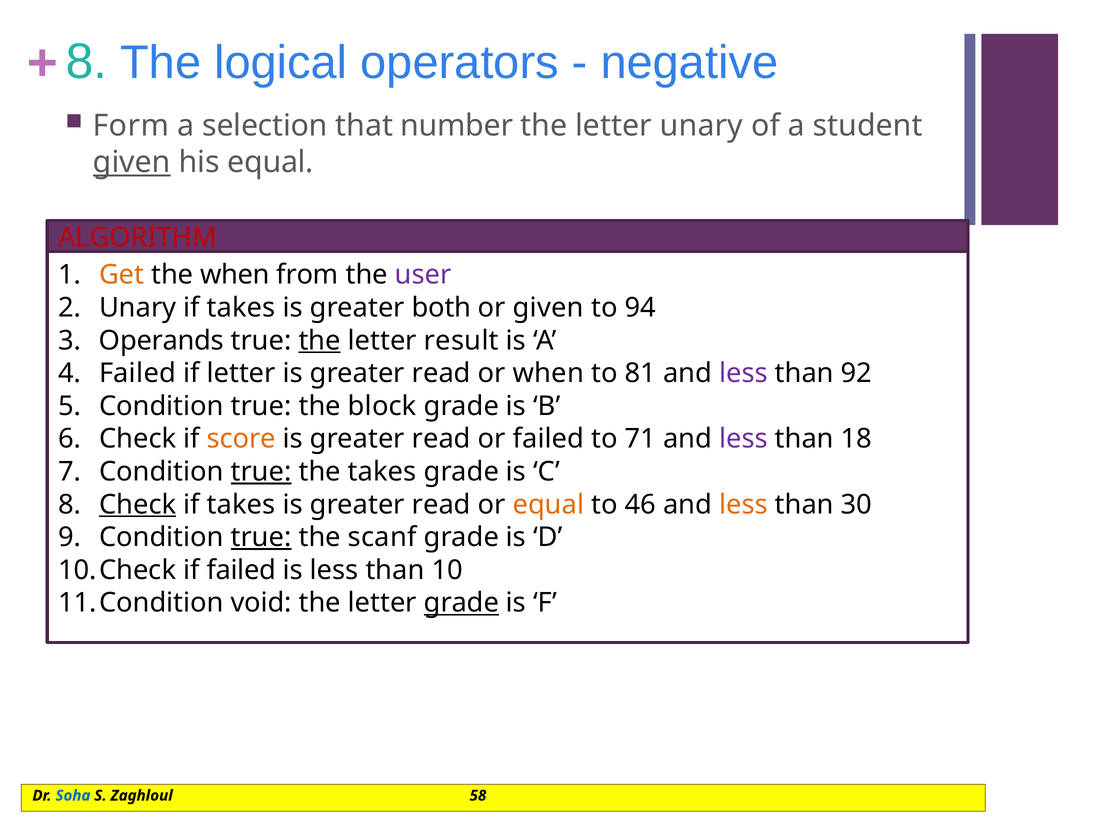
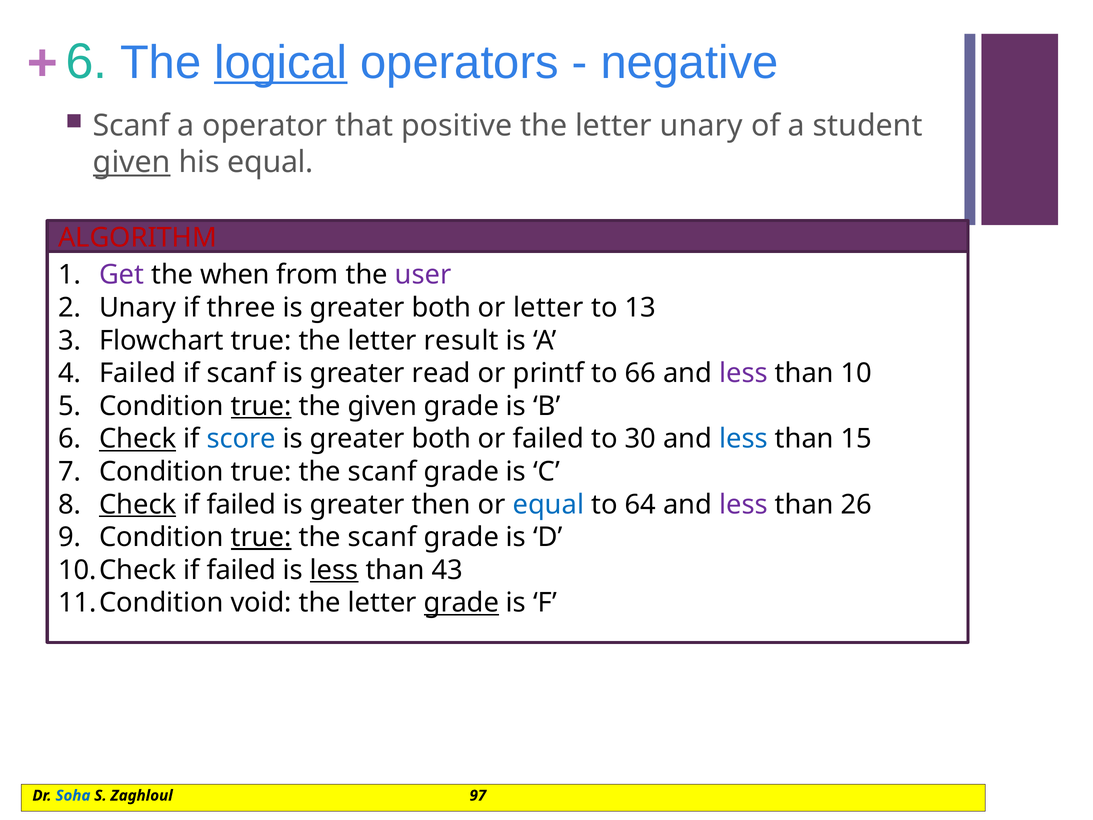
8: 8 -> 6 (86, 62)
logical underline: none -> present (281, 63)
Form: Form -> Scanf (131, 126)
selection: selection -> operator (265, 126)
number: number -> positive (457, 126)
Get colour: orange -> purple (122, 275)
takes: takes -> three (241, 308)
or given: given -> letter (548, 308)
94: 94 -> 13 (640, 308)
Operands: Operands -> Flowchart (161, 340)
the underline: present -> none (320, 340)
if letter: letter -> scanf (241, 373)
or when: when -> printf (548, 373)
81: 81 -> 66 (640, 373)
92: 92 -> 10 (856, 373)
true underline: none -> present (261, 406)
the block: block -> given (382, 406)
Check underline: none -> present (138, 439)
score colour: orange -> blue (241, 439)
read: read -> both (441, 439)
71: 71 -> 30 (640, 439)
less colour: purple -> blue (744, 439)
18: 18 -> 15 (856, 439)
true underline: present -> none (261, 472)
takes: takes -> scanf (382, 472)
takes: takes -> failed (241, 504)
read: read -> then (441, 504)
equal colour: orange -> blue (548, 504)
46: 46 -> 64 (640, 504)
less colour: orange -> purple (744, 504)
30: 30 -> 26 (856, 504)
less underline: none -> present (334, 570)
10: 10 -> 43 (447, 570)
58: 58 -> 97 (478, 795)
